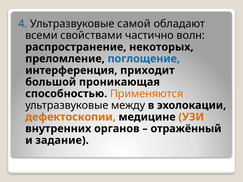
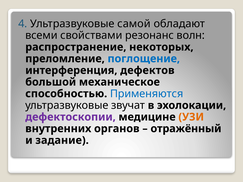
частично: частично -> резонанс (149, 35)
приходит: приходит -> дефектов (147, 70)
проникающая: проникающая -> механическое (119, 82)
Применяются colour: orange -> blue (147, 94)
между: между -> звучат (128, 105)
дефектоскопии colour: orange -> purple (71, 117)
